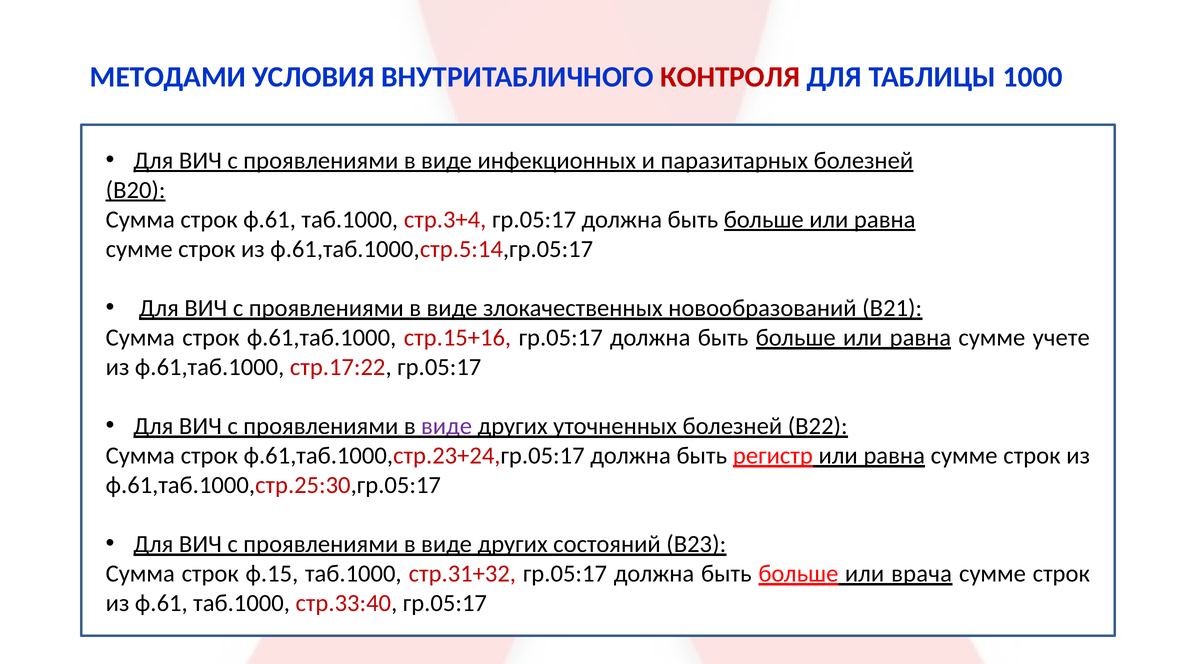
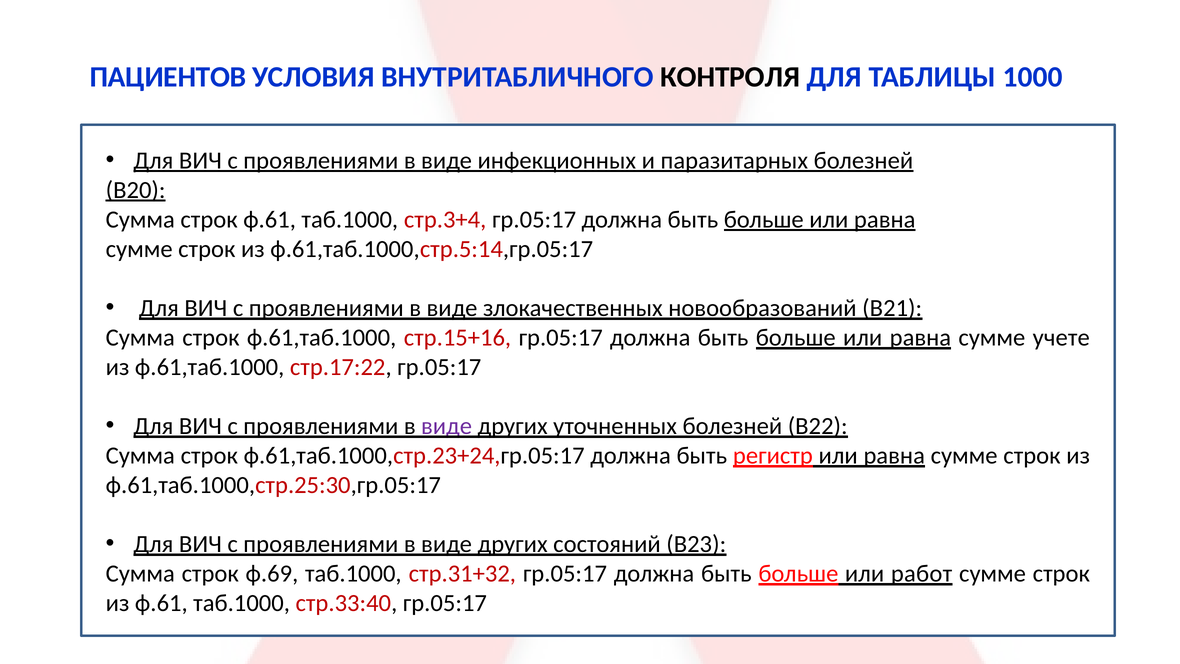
МЕТОДАМИ: МЕТОДАМИ -> ПАЦИЕНТОВ (168, 77)
КОНТРОЛЯ colour: red -> black (730, 77)
ф.15: ф.15 -> ф.69 (272, 574)
врача: врача -> работ (922, 574)
